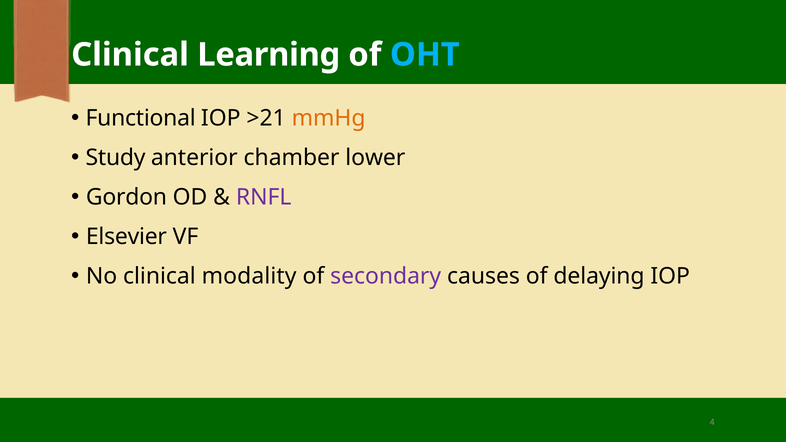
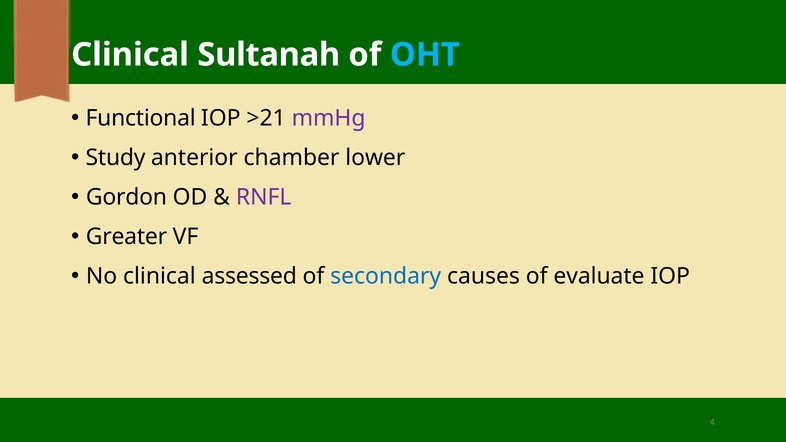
Learning: Learning -> Sultanah (269, 55)
mmHg colour: orange -> purple (329, 118)
Elsevier: Elsevier -> Greater (126, 237)
modality: modality -> assessed (249, 276)
secondary colour: purple -> blue (386, 276)
delaying: delaying -> evaluate (599, 276)
